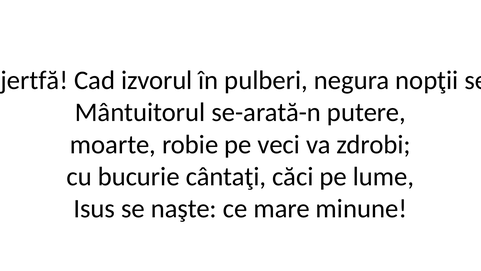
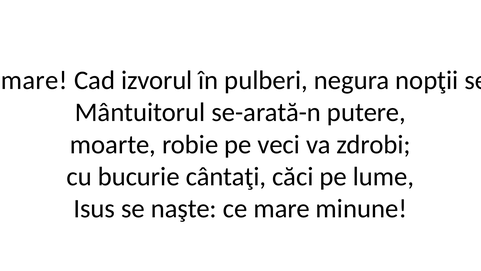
jertfă: jertfă -> mare (34, 80)
